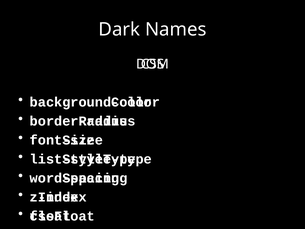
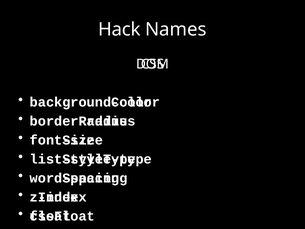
Dark: Dark -> Hack (119, 30)
